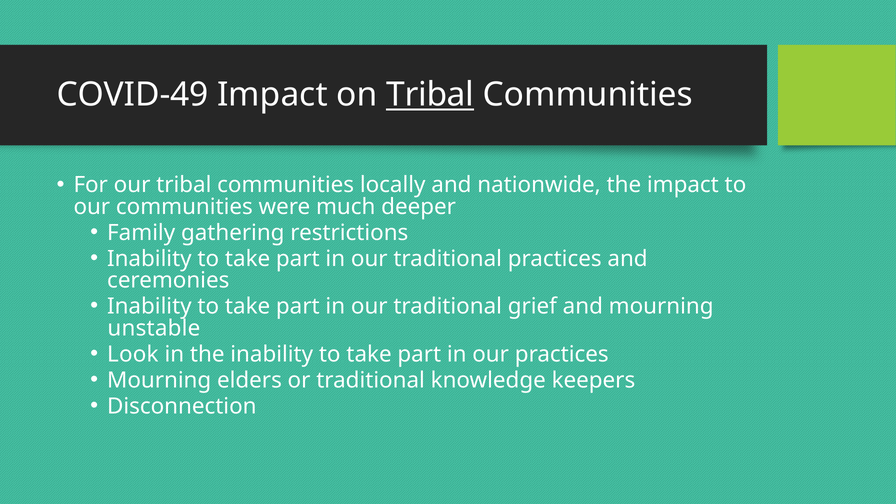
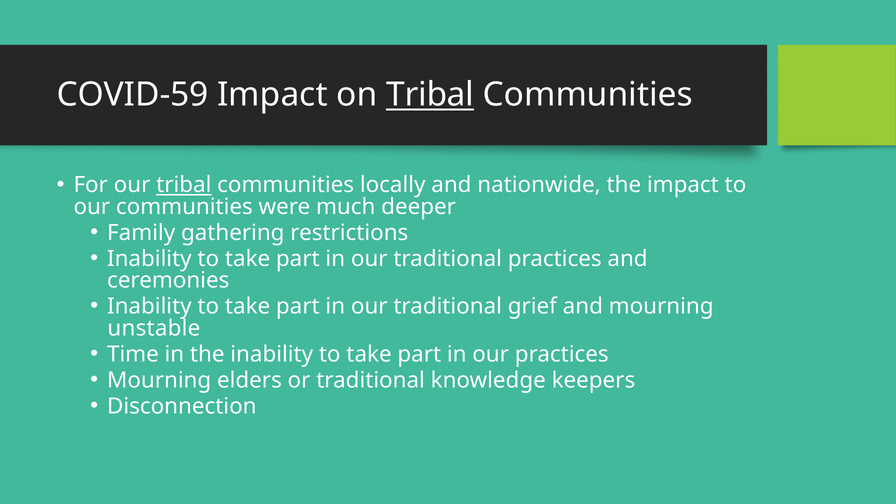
COVID-49: COVID-49 -> COVID-59 (133, 95)
tribal underline: none -> present (184, 185)
Look: Look -> Time (133, 354)
